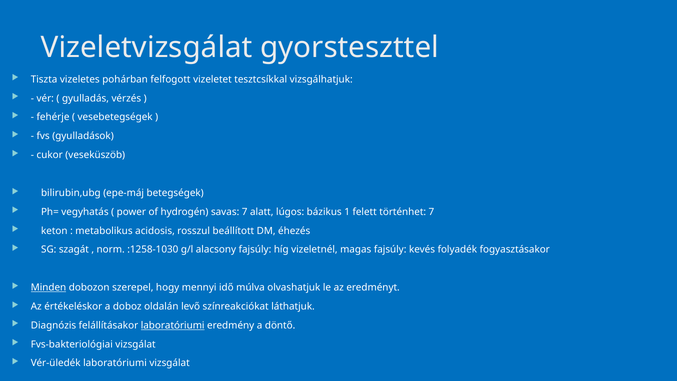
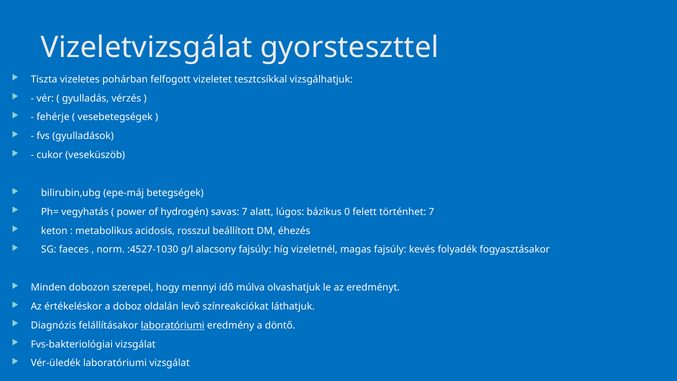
1: 1 -> 0 (347, 212)
szagát: szagát -> faeces (74, 250)
:1258-1030: :1258-1030 -> :4527-1030 (153, 250)
Minden underline: present -> none (49, 287)
